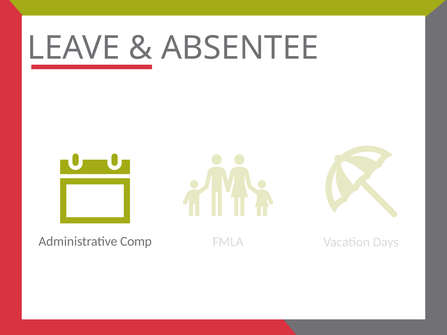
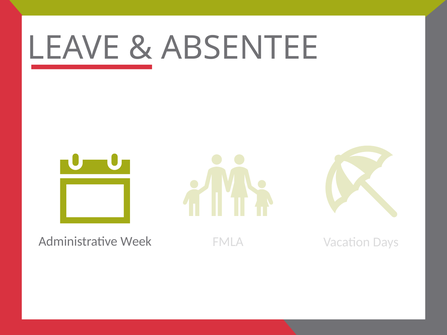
Comp: Comp -> Week (136, 242)
